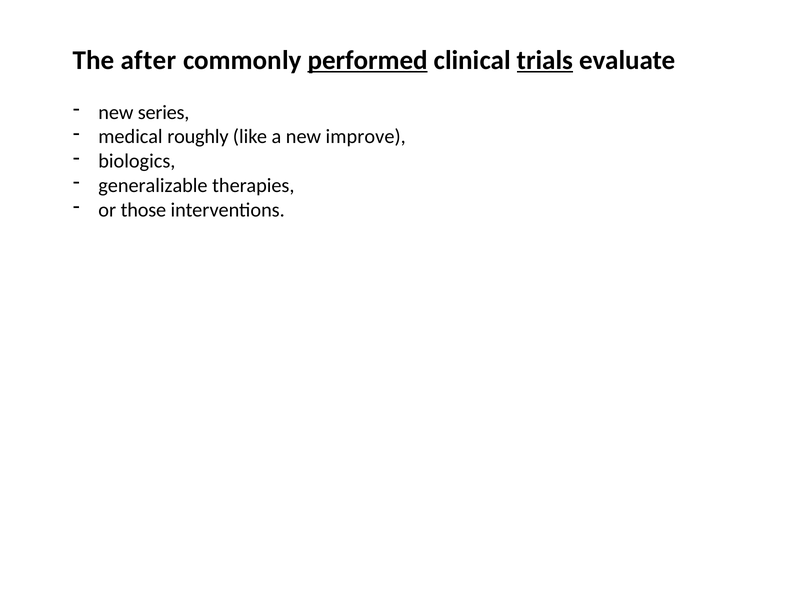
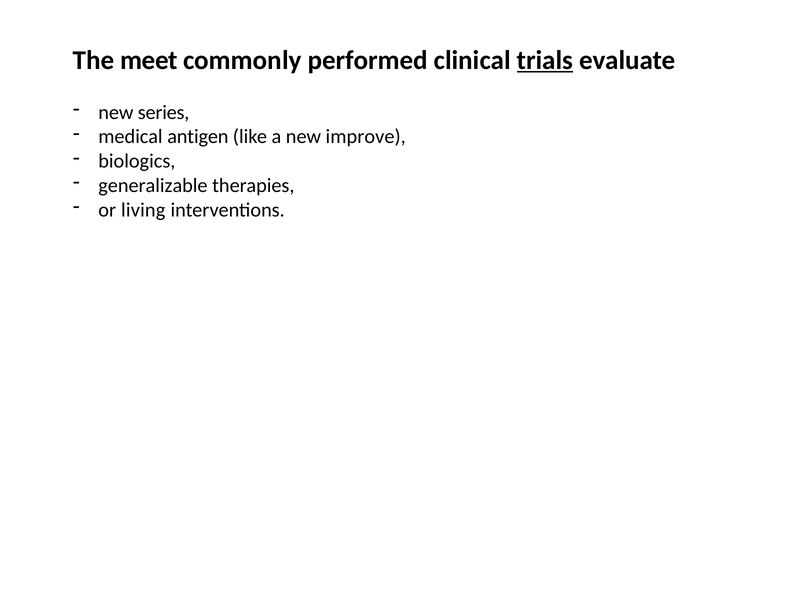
after: after -> meet (149, 60)
performed underline: present -> none (368, 60)
roughly: roughly -> antigen (198, 137)
those: those -> living (143, 210)
